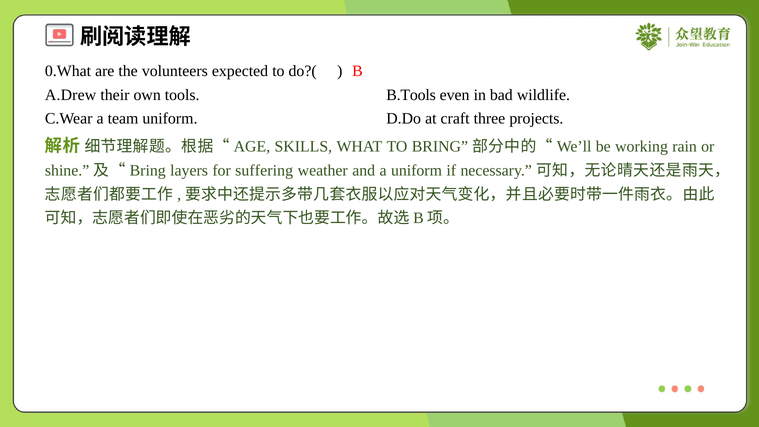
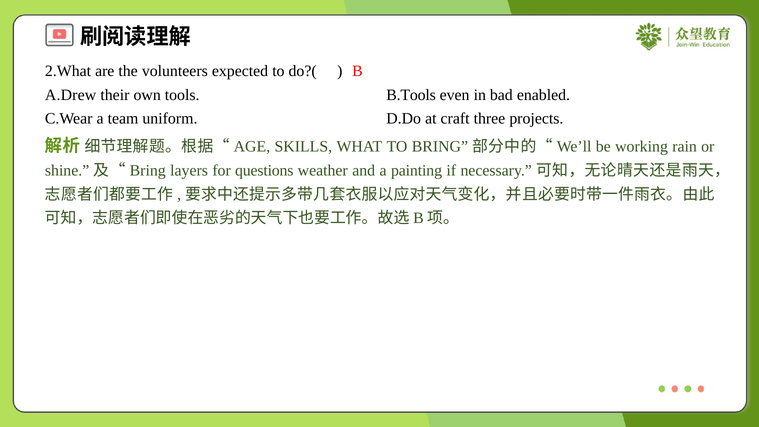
0.What: 0.What -> 2.What (68, 71)
wildlife: wildlife -> enabled (543, 95)
suffering: suffering -> questions (264, 171)
a uniform: uniform -> painting (417, 171)
